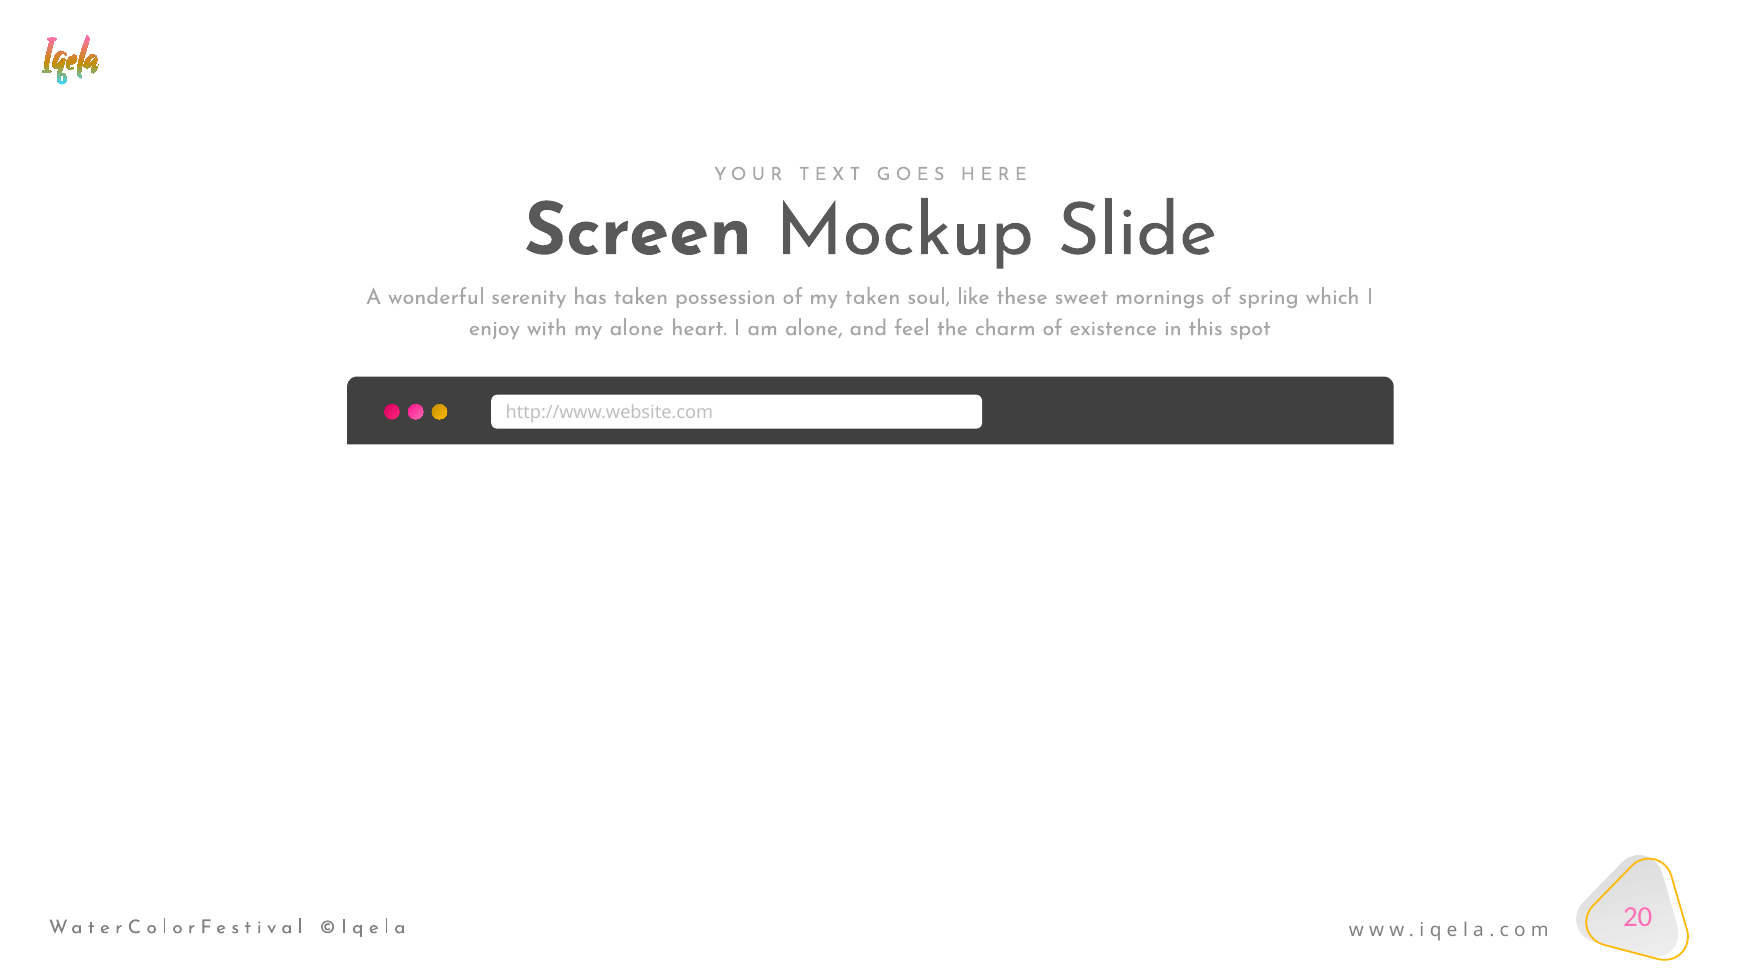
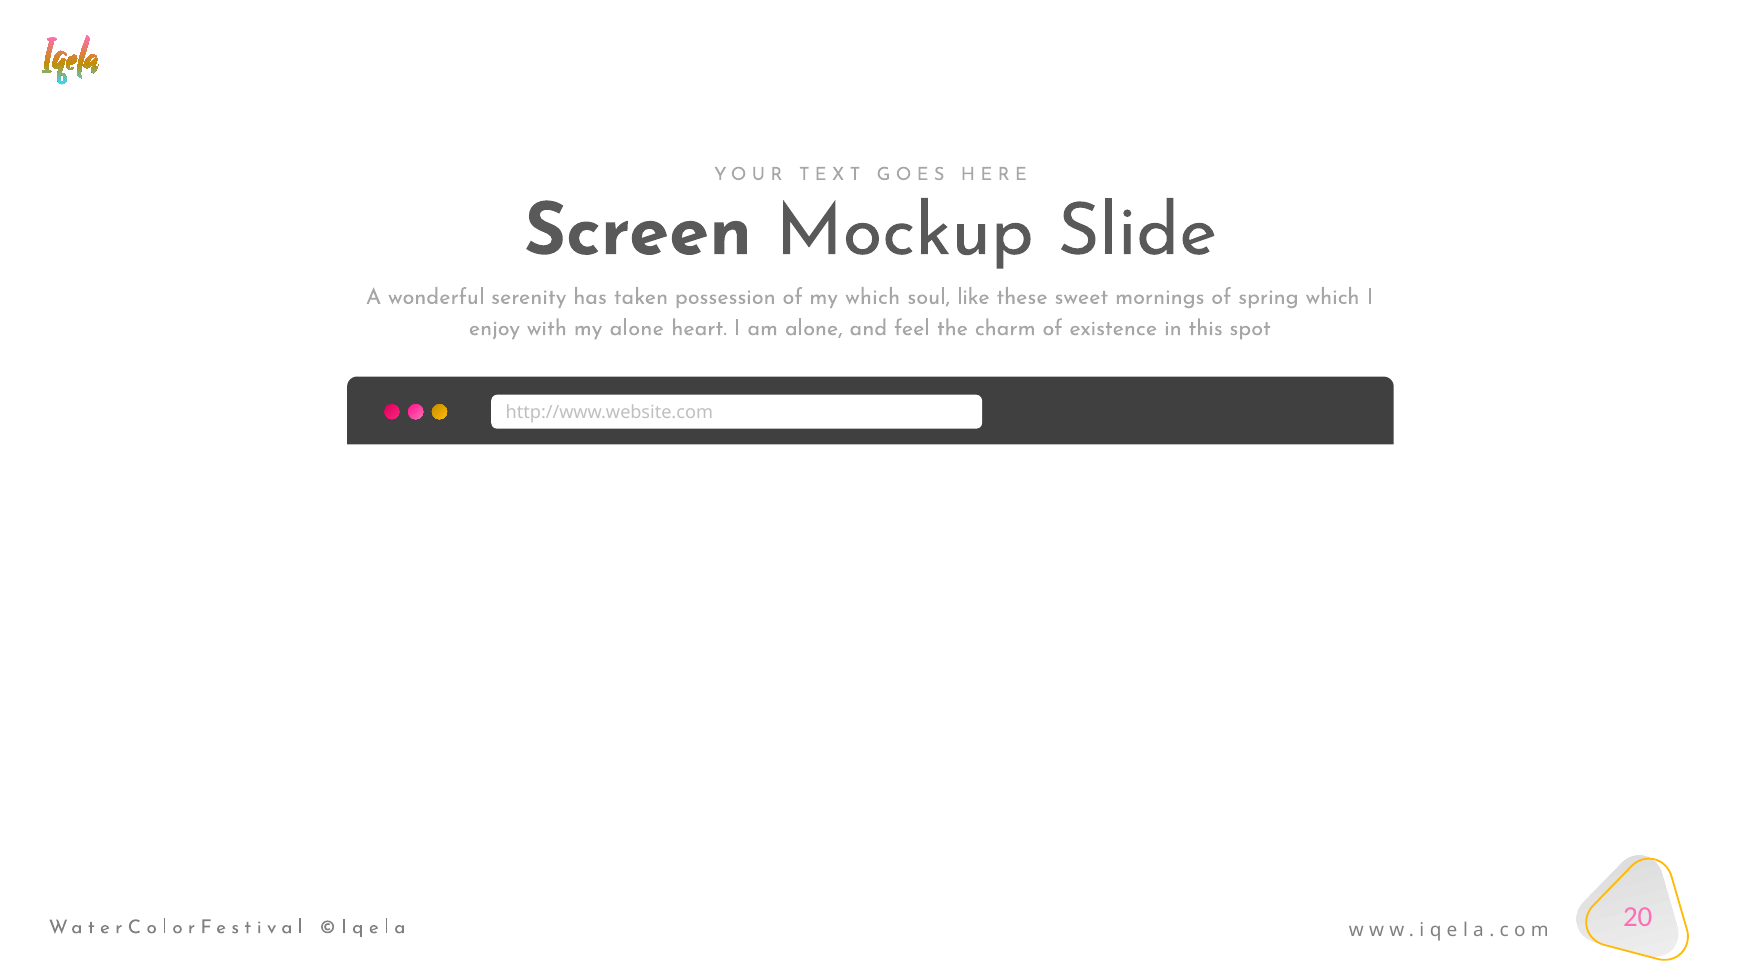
my taken: taken -> which (873, 297)
